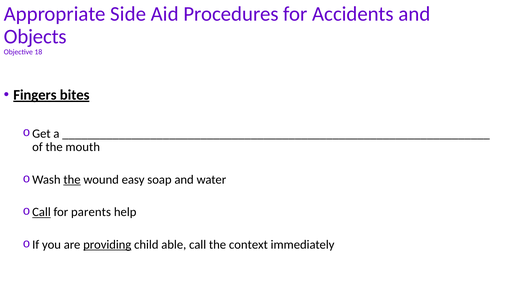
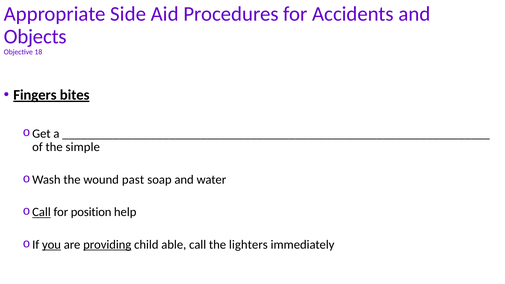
mouth: mouth -> simple (83, 147)
the underline: present -> none (72, 180)
easy: easy -> past (133, 180)
parents: parents -> position (91, 212)
you underline: none -> present (51, 245)
context: context -> lighters (248, 245)
